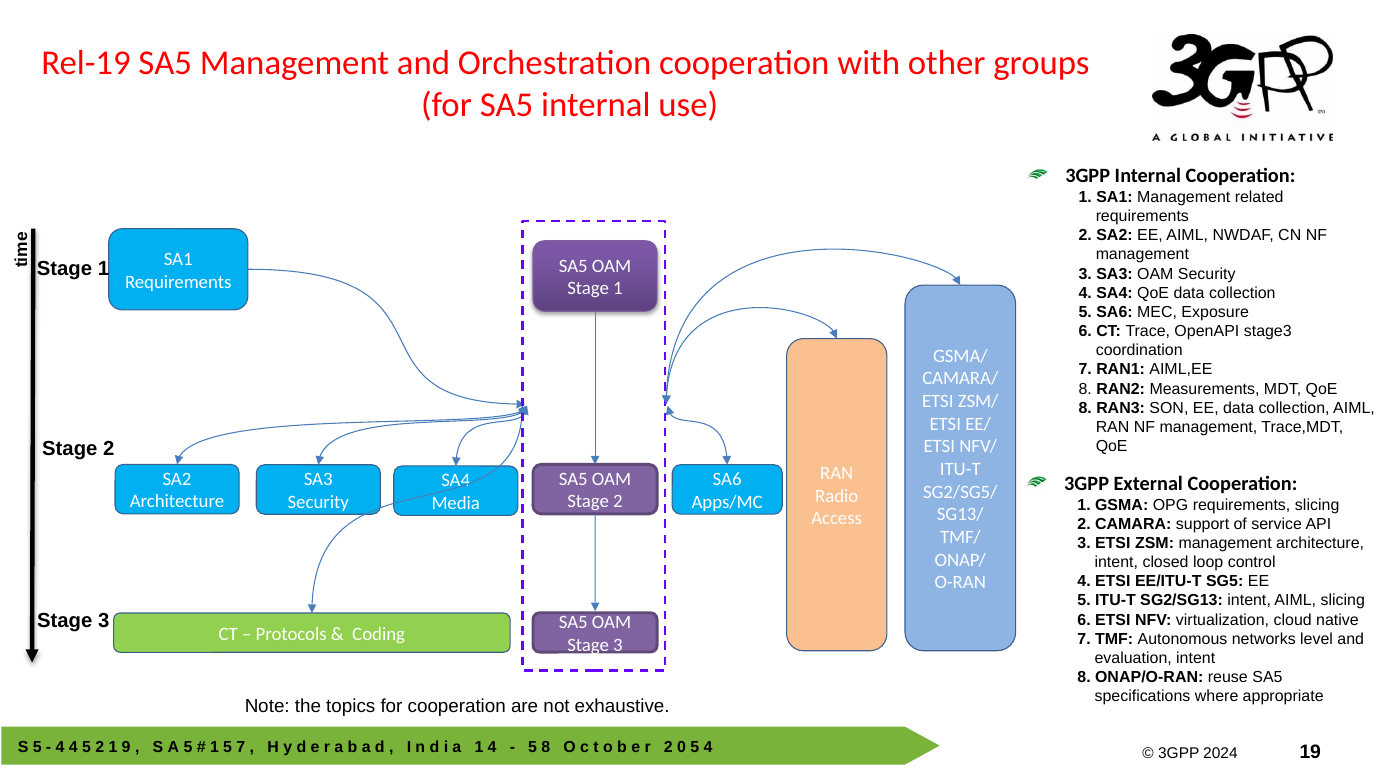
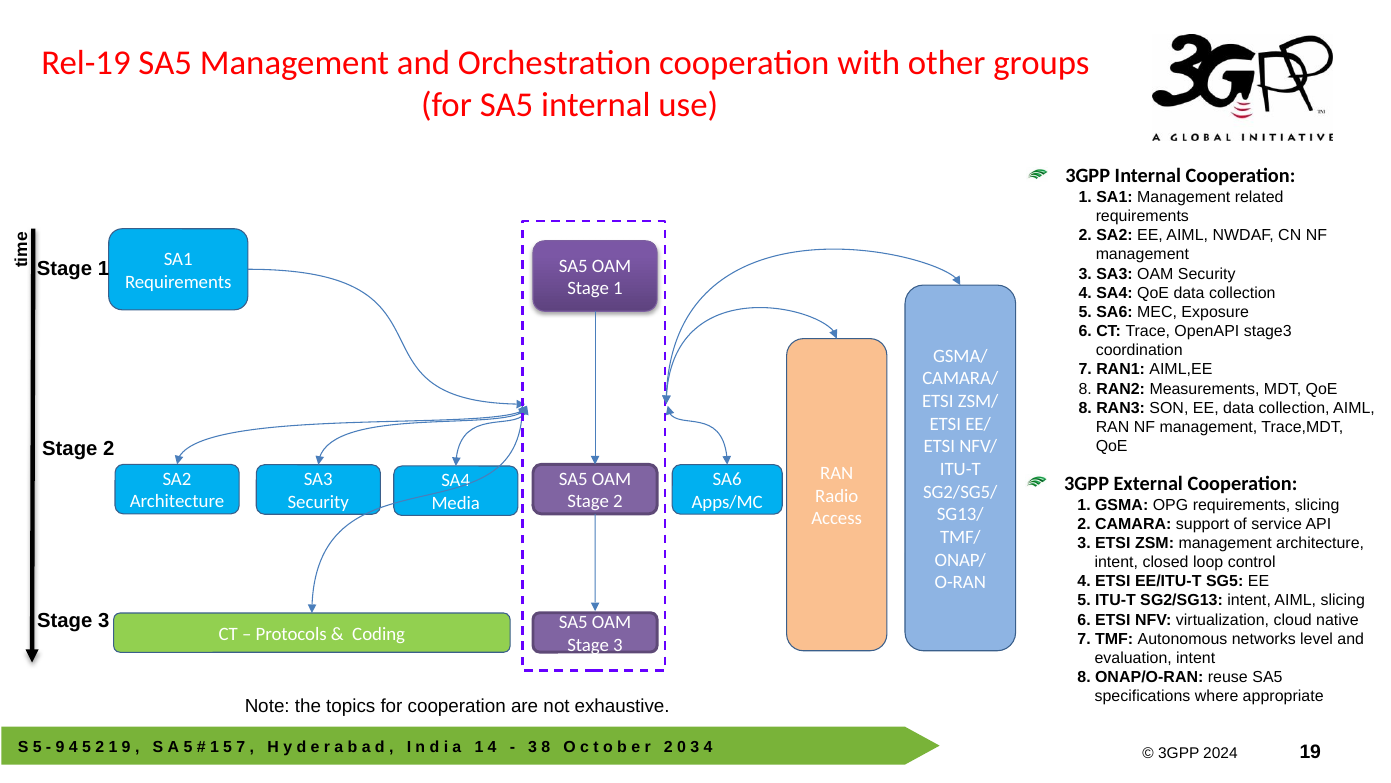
4: 4 -> 9 (60, 747)
5: 5 -> 3 (533, 747)
5: 5 -> 3 (695, 747)
